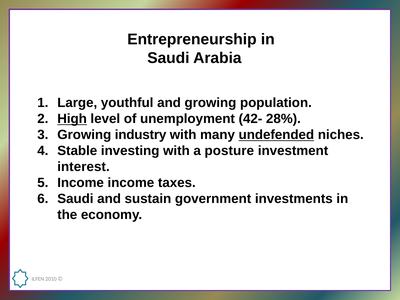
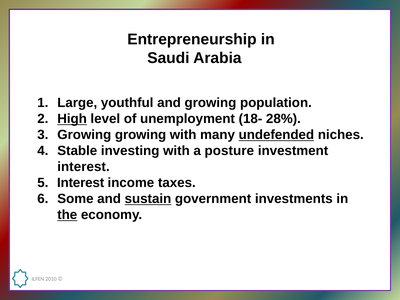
42-: 42- -> 18- (250, 119)
Growing industry: industry -> growing (141, 135)
Income: Income -> Interest (81, 183)
Saudi: Saudi -> Some (75, 199)
sustain underline: none -> present (148, 199)
the underline: none -> present (67, 215)
